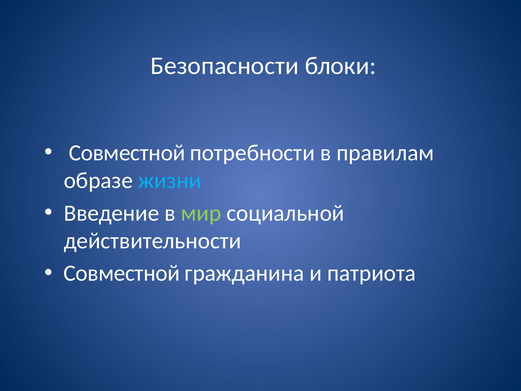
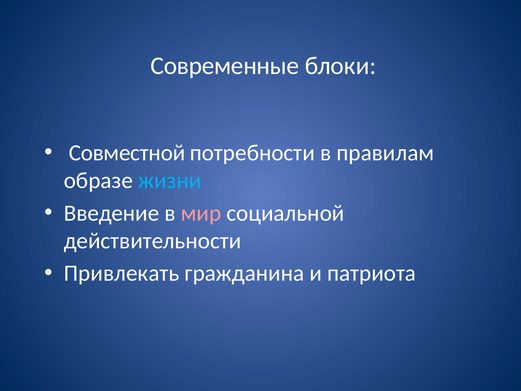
Безопасности: Безопасности -> Современные (225, 66)
мир colour: light green -> pink (201, 213)
Совместной: Совместной -> Привлекать (122, 273)
